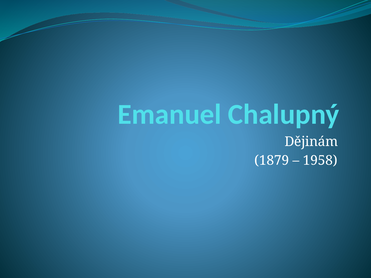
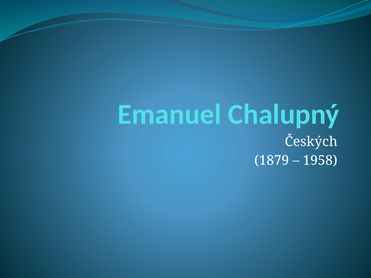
Dějinám: Dějinám -> Českých (311, 142)
